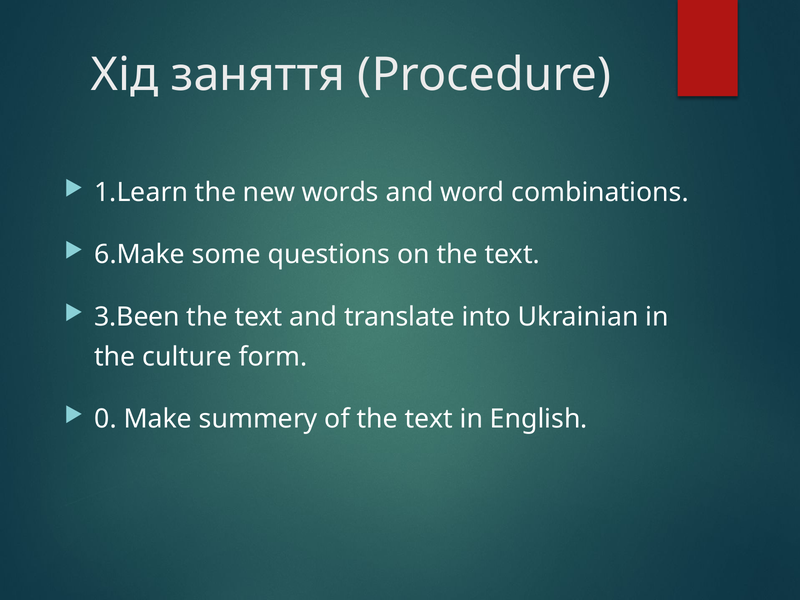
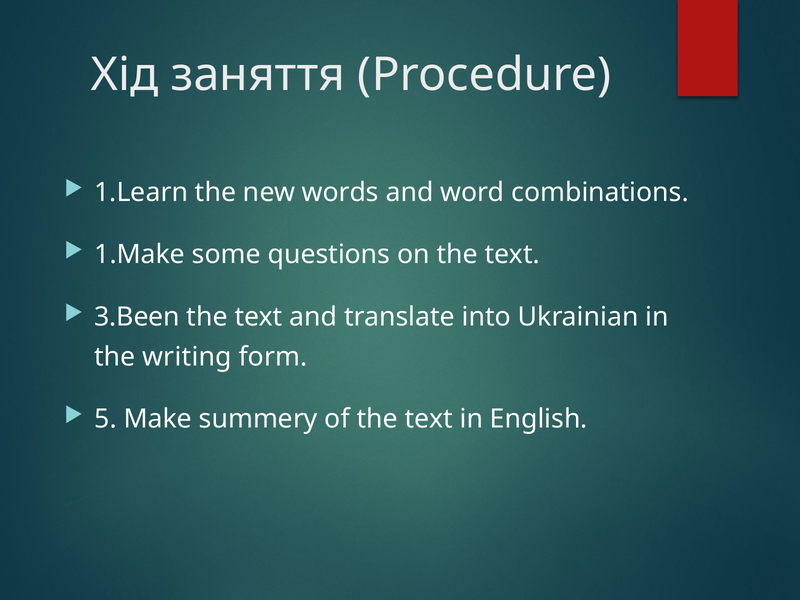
6.Make: 6.Make -> 1.Make (140, 255)
culture: culture -> writing (187, 357)
0: 0 -> 5 (105, 419)
